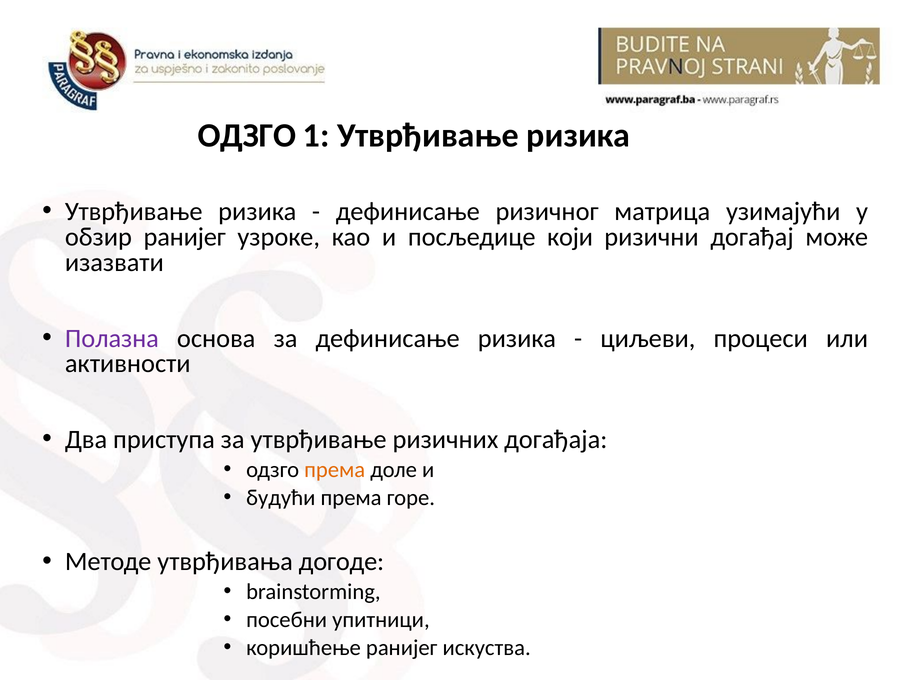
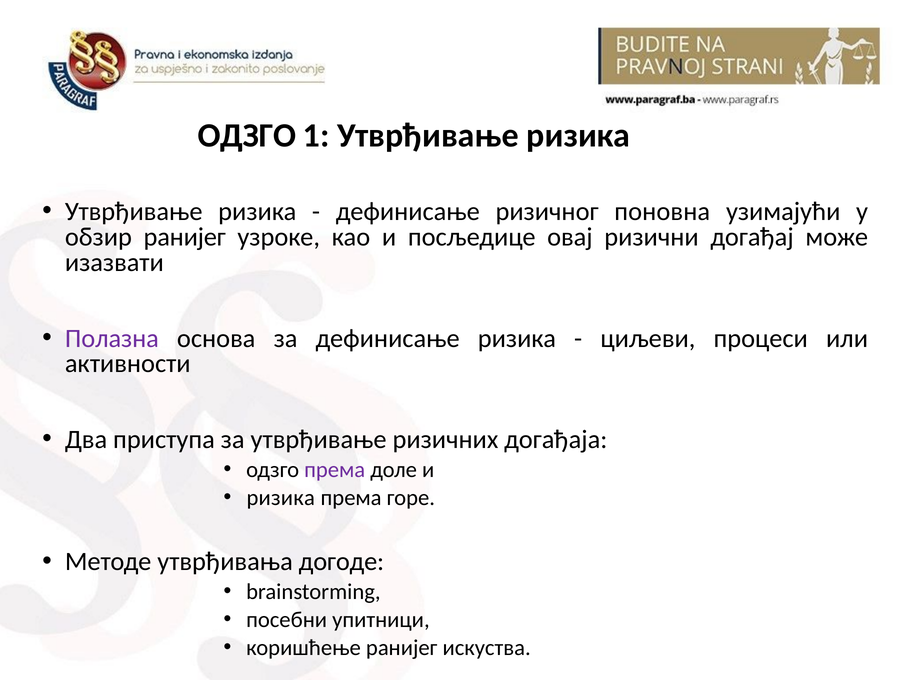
матрица: матрица -> поновна (662, 211)
који: који -> овај (570, 237)
према colour: orange -> purple (335, 469)
будући: будући -> ризика (281, 497)
